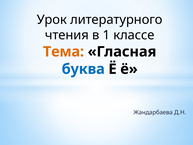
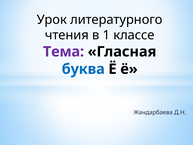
Тема colour: orange -> purple (63, 52)
